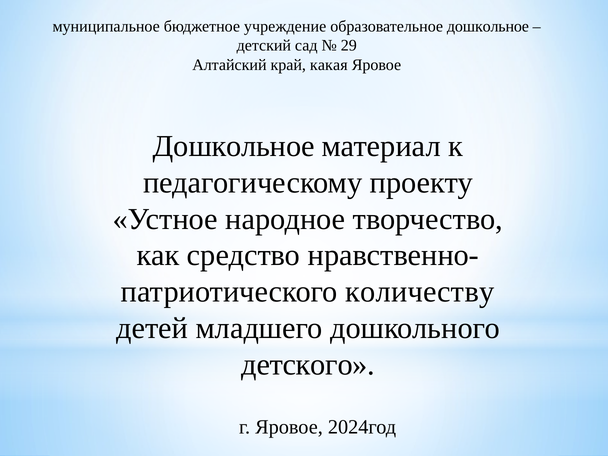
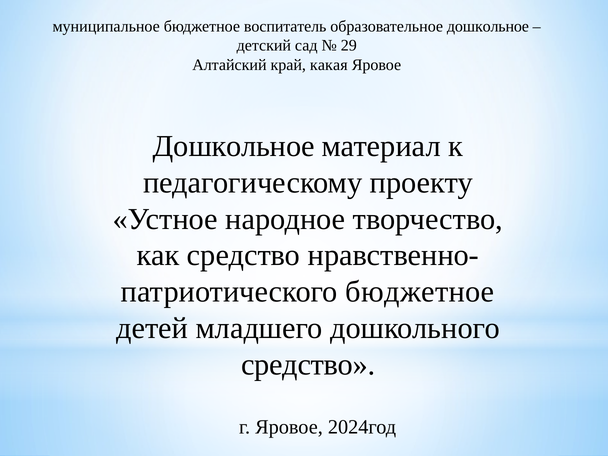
учреждение: учреждение -> воспитатель (285, 26)
количеству: количеству -> бюджетное (420, 292)
детского: детского -> средство (308, 365)
